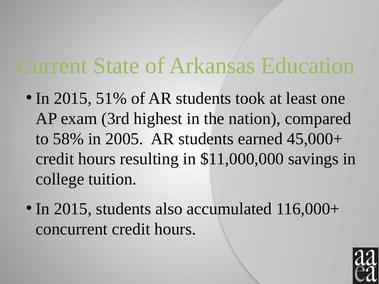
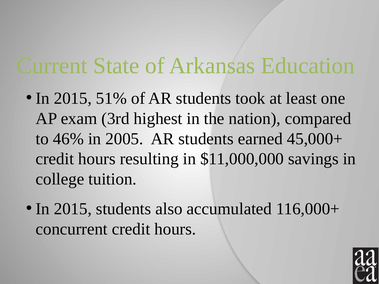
58%: 58% -> 46% (68, 139)
